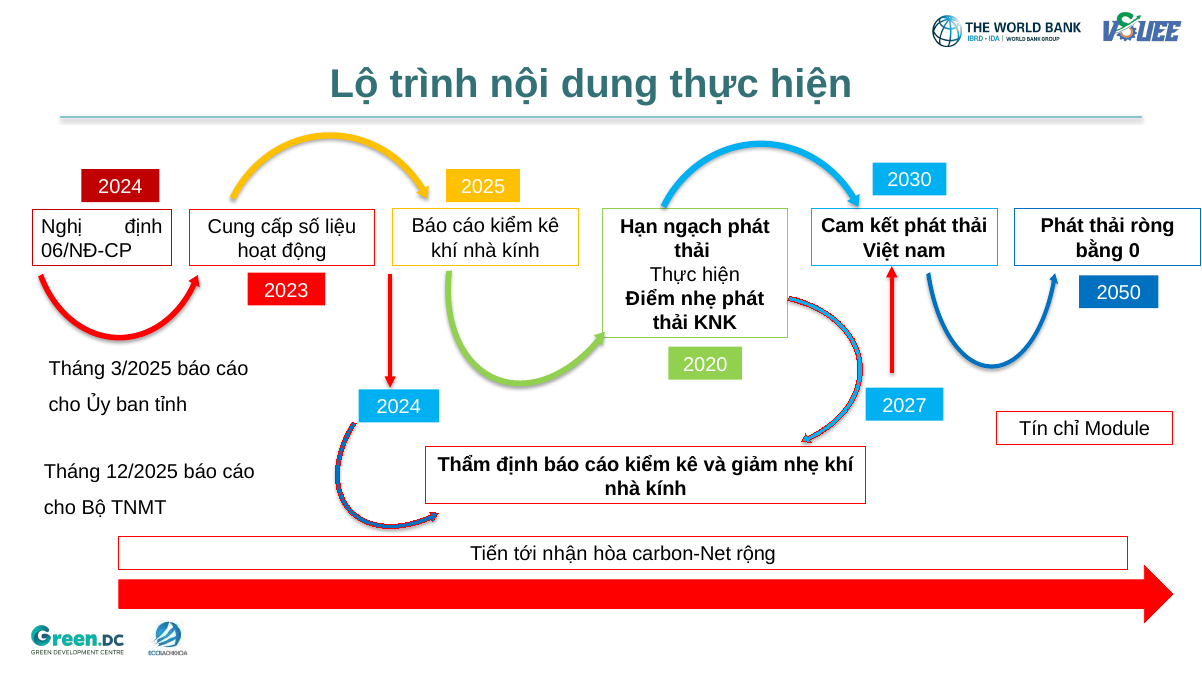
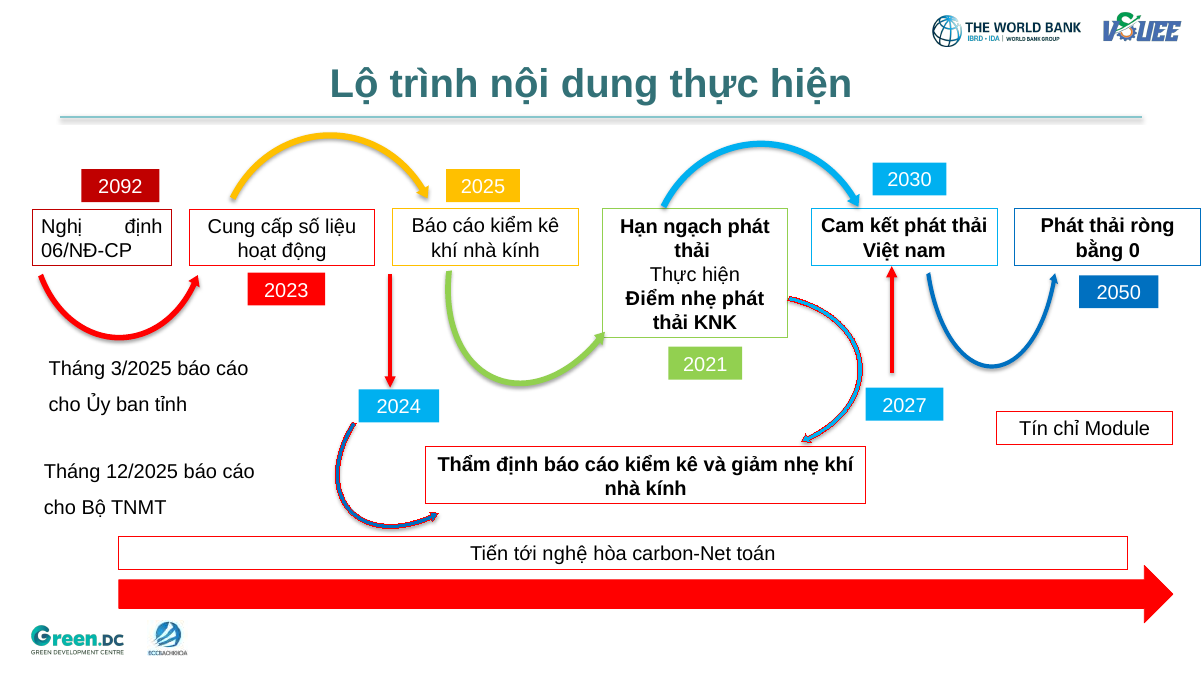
2024: 2024 -> 2092 (120, 187)
2020: 2020 -> 2021 (705, 365)
nhận: nhận -> nghệ (565, 554)
rộng: rộng -> toán (756, 554)
